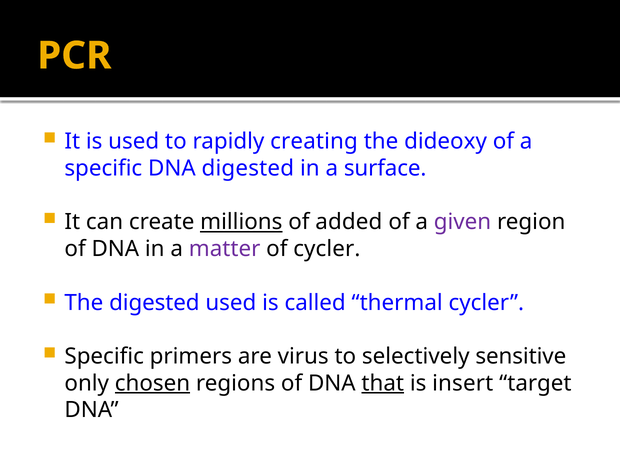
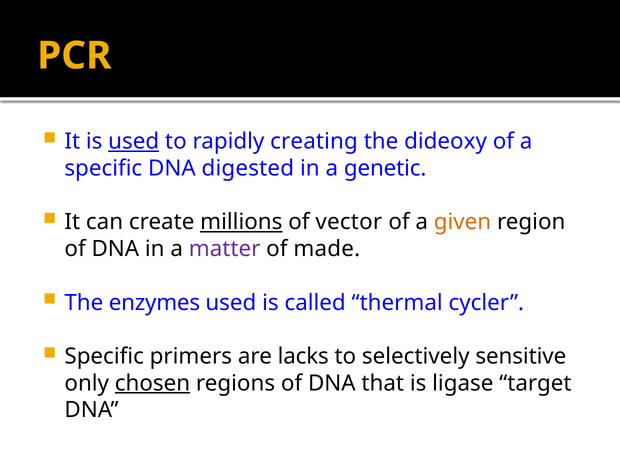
used underline: none -> present (134, 142)
surface: surface -> genetic (385, 168)
added: added -> vector (349, 222)
given colour: purple -> orange (463, 222)
of cycler: cycler -> made (327, 249)
The digested: digested -> enzymes (154, 303)
virus: virus -> lacks (303, 356)
that underline: present -> none (383, 383)
insert: insert -> ligase (463, 383)
